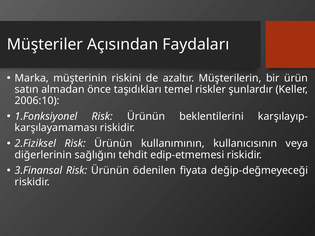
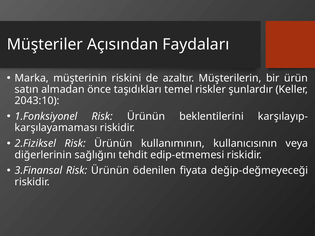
2006:10: 2006:10 -> 2043:10 (37, 101)
